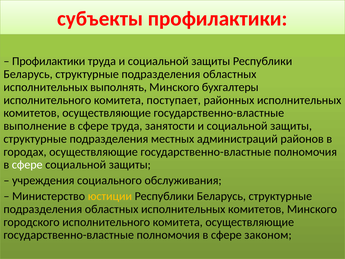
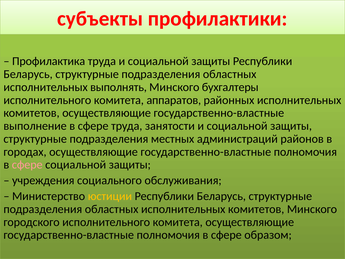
Профилактики: Профилактики -> Профилактика (49, 61)
поступает: поступает -> аппаратов (174, 100)
сфере colour: white -> pink (27, 165)
законом: законом -> образом (268, 235)
